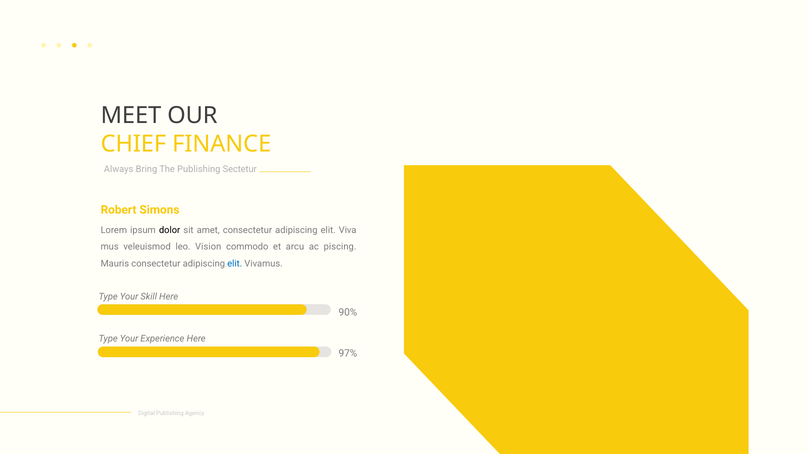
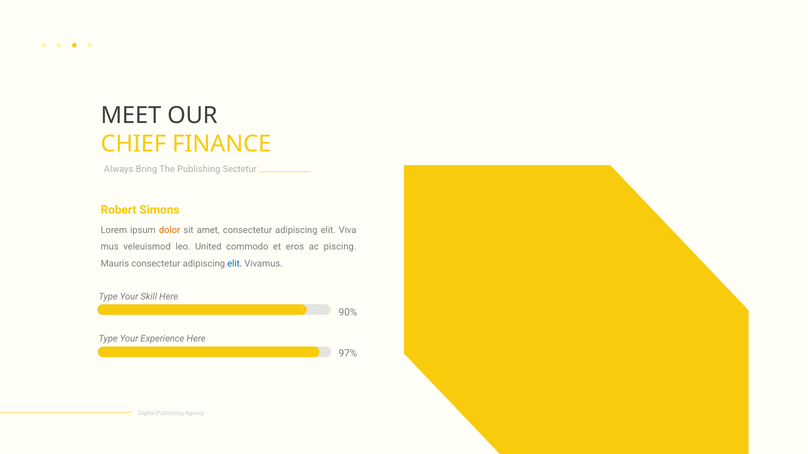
dolor colour: black -> orange (170, 230)
Vision: Vision -> United (208, 247)
arcu: arcu -> eros (295, 247)
